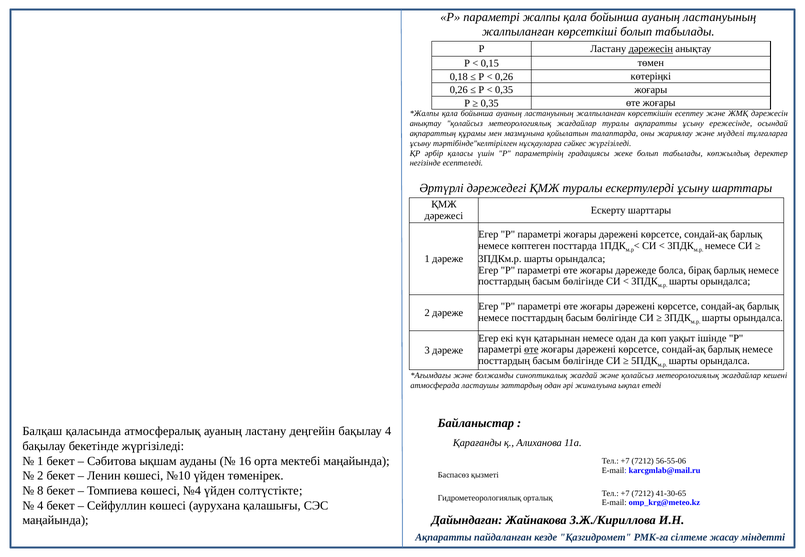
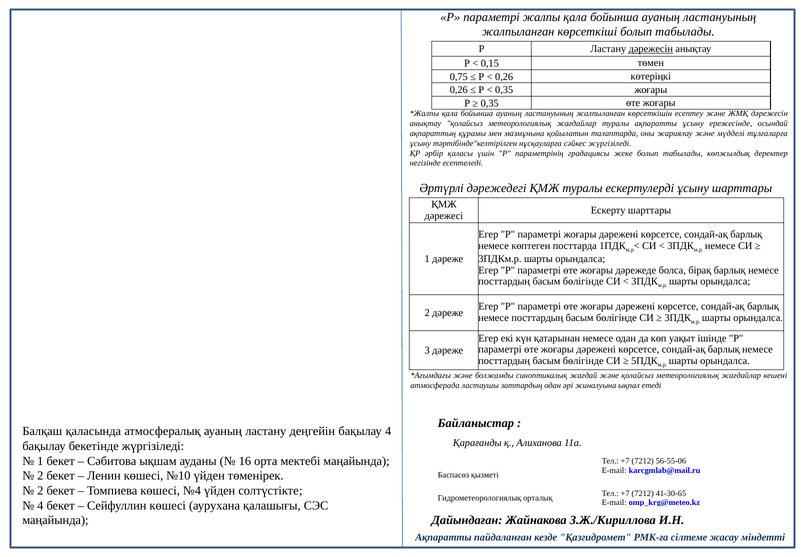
0,18: 0,18 -> 0,75 (459, 77)
өте underline: present -> none (531, 350)
8: 8 -> 2 (40, 491)
